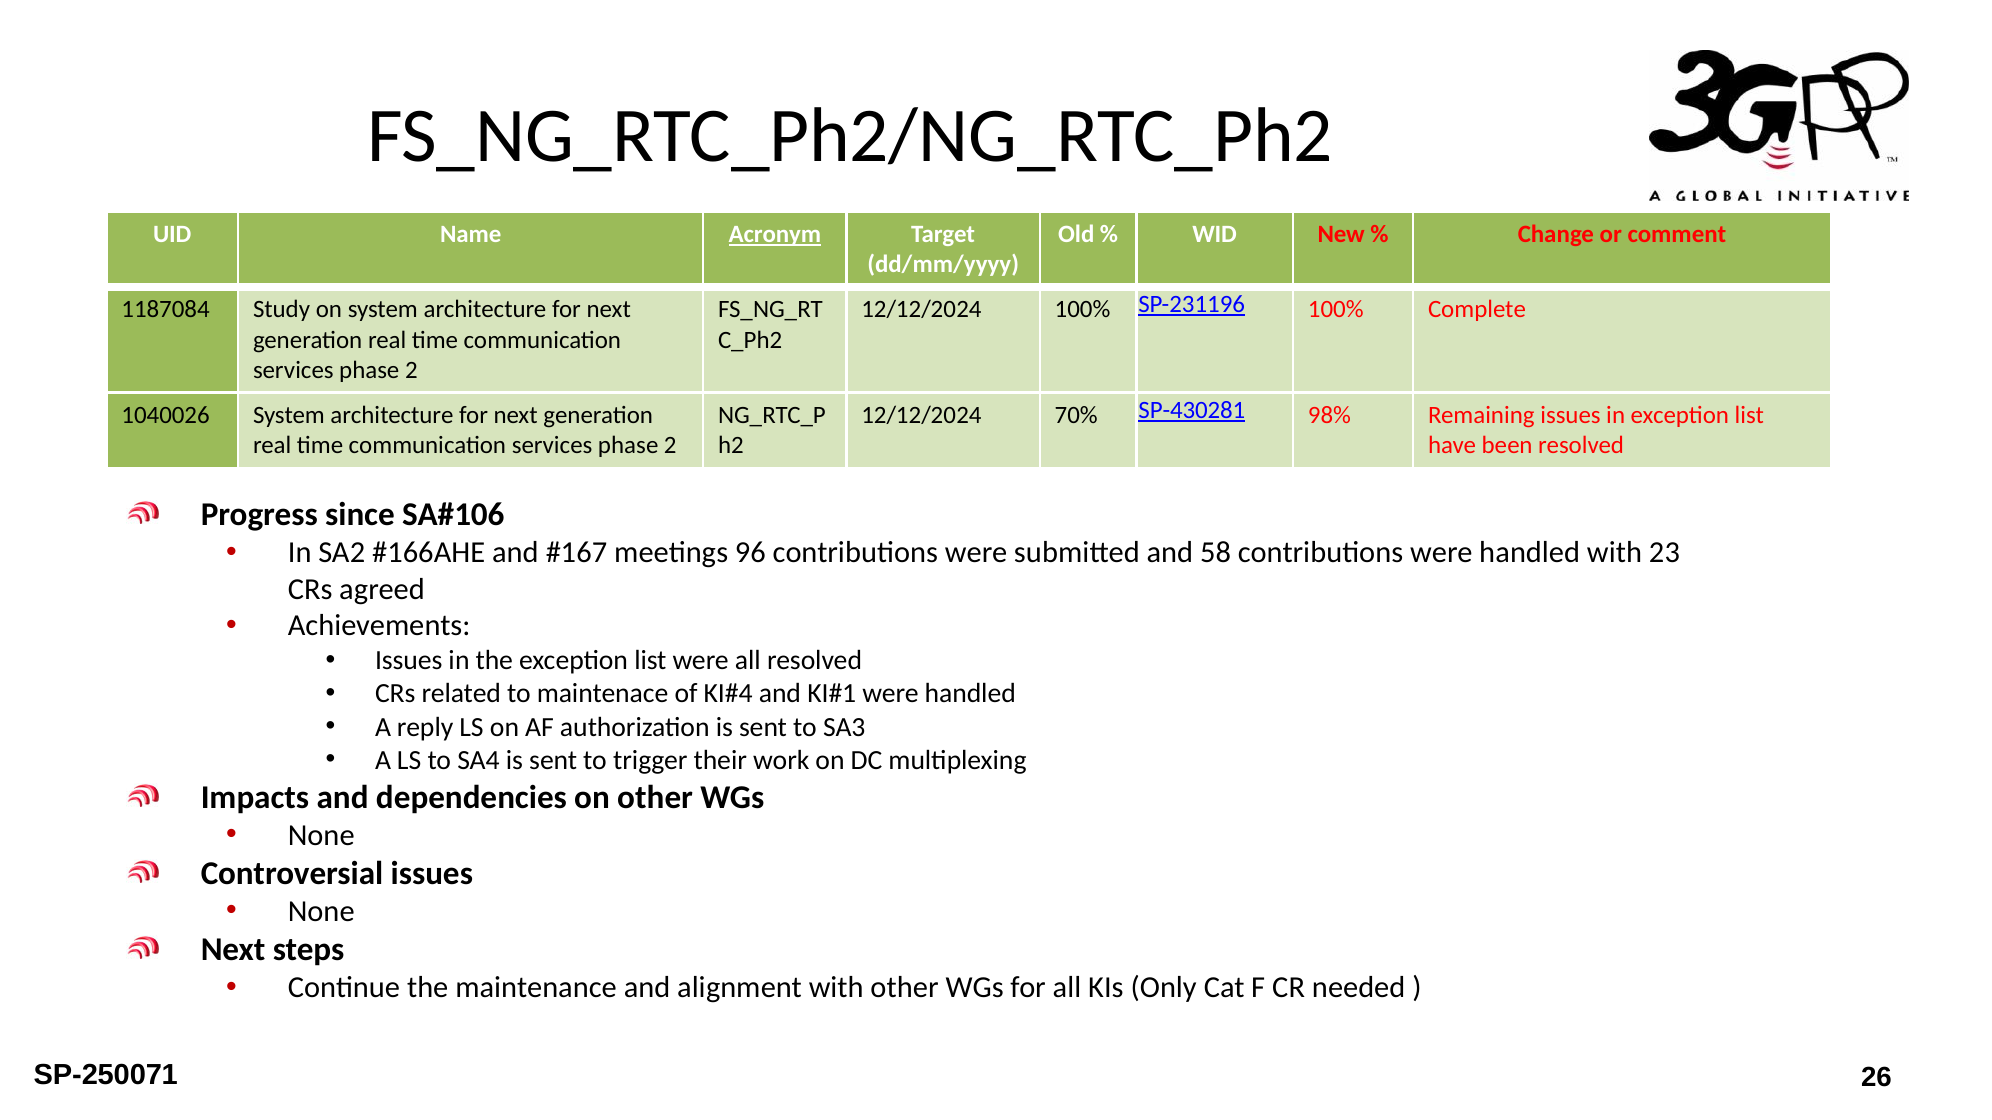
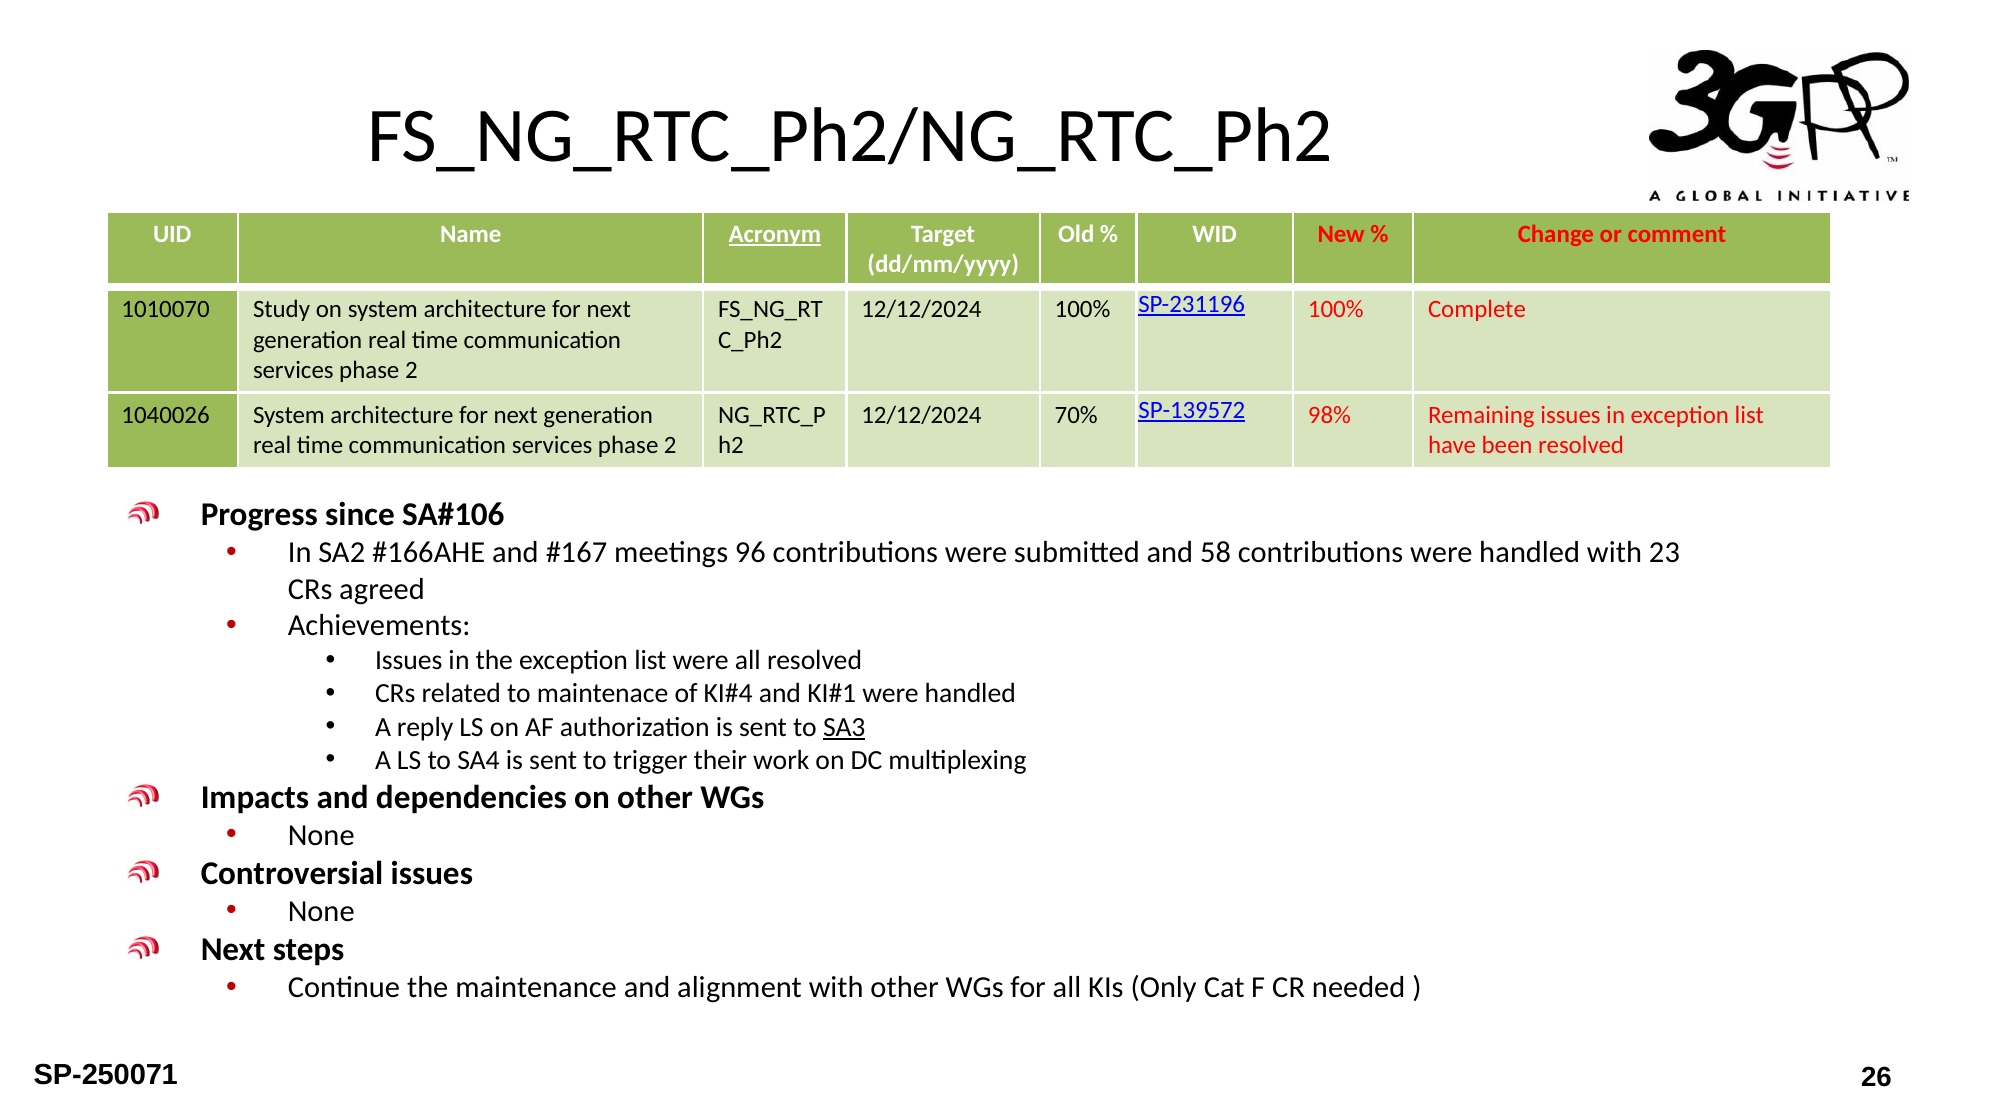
1187084: 1187084 -> 1010070 (166, 310)
SP-430281: SP-430281 -> SP-139572 (1192, 410)
SA3 underline: none -> present (844, 727)
